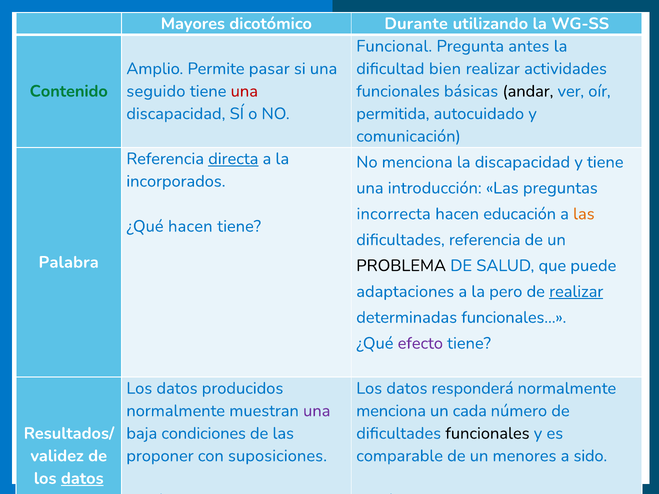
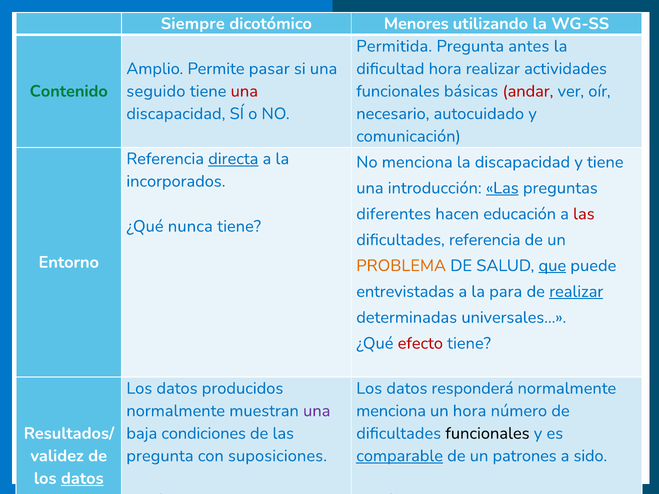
Mayores: Mayores -> Siempre (193, 24)
Durante: Durante -> Menores (416, 24)
Funcional: Funcional -> Permitida (394, 46)
dificultad bien: bien -> hora (445, 69)
andar colour: black -> red (528, 91)
permitida: permitida -> necesario (393, 114)
Las underline: none -> present (502, 188)
incorrecta: incorrecta -> diferentes (394, 214)
las colour: orange -> red (584, 214)
¿Qué hacen: hacen -> nunca (190, 226)
Palabra: Palabra -> Entorno (69, 262)
PROBLEMA colour: black -> orange (401, 266)
que underline: none -> present (552, 266)
adaptaciones: adaptaciones -> entrevistadas (405, 292)
pero: pero -> para (506, 292)
funcionales…: funcionales… -> universales… (514, 318)
efecto colour: purple -> red (420, 343)
un cada: cada -> hora (470, 411)
proponer: proponer -> pregunta (160, 456)
comparable underline: none -> present (400, 456)
menores: menores -> patrones (525, 456)
